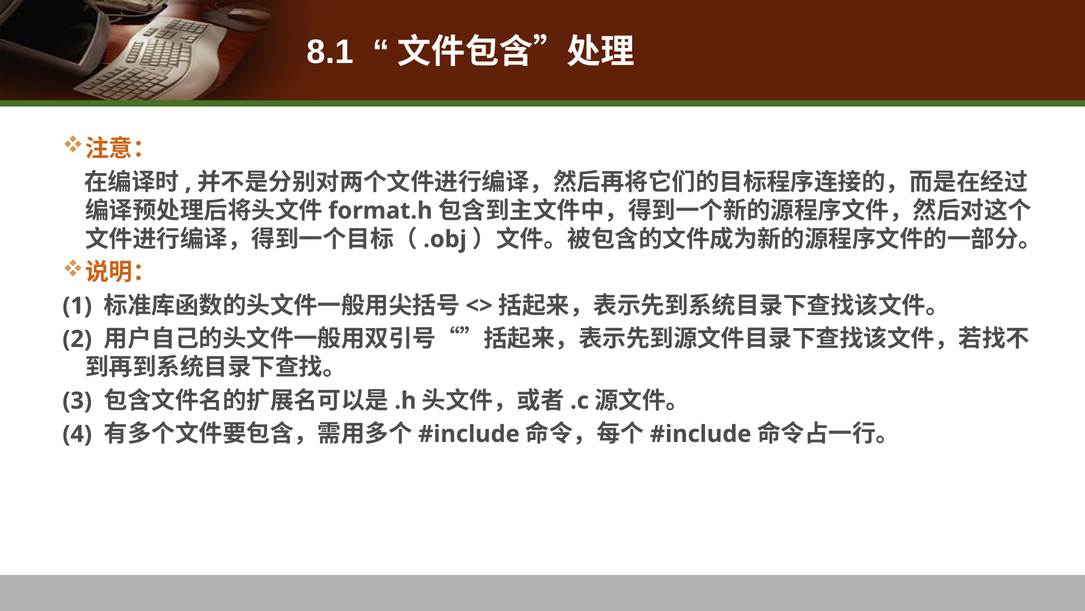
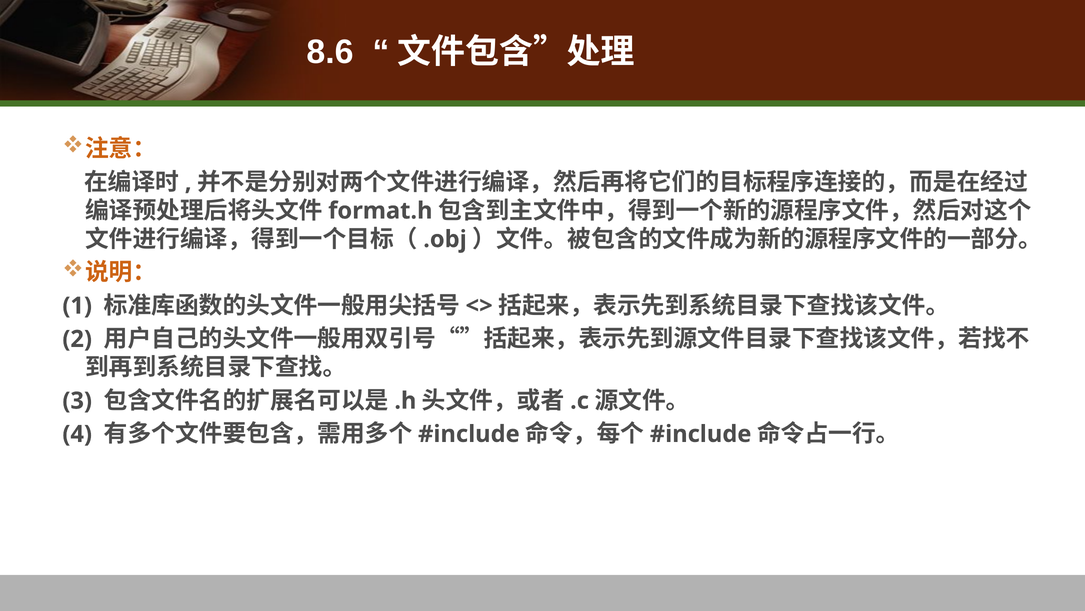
8.1: 8.1 -> 8.6 (330, 52)
